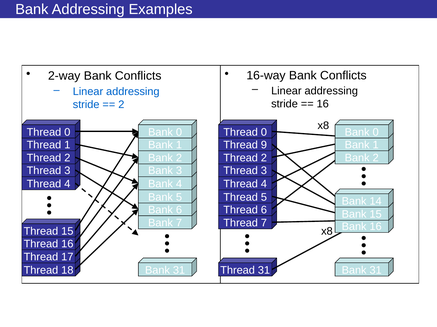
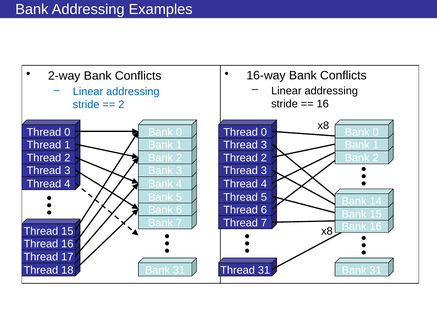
9: 9 -> 3 (264, 145)
